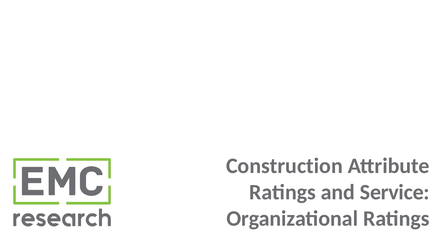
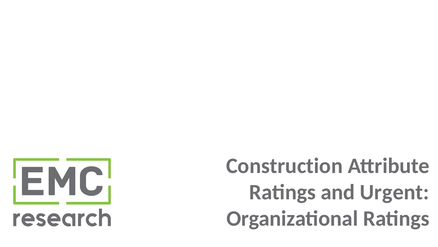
Service: Service -> Urgent (395, 192)
